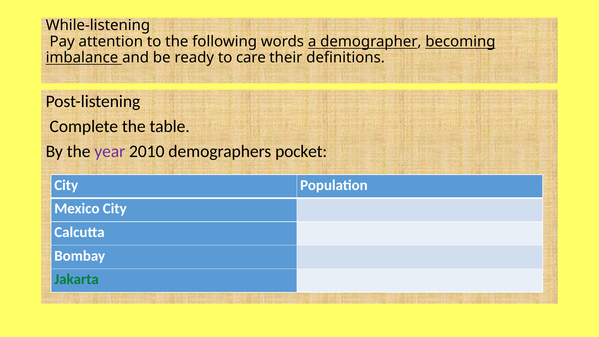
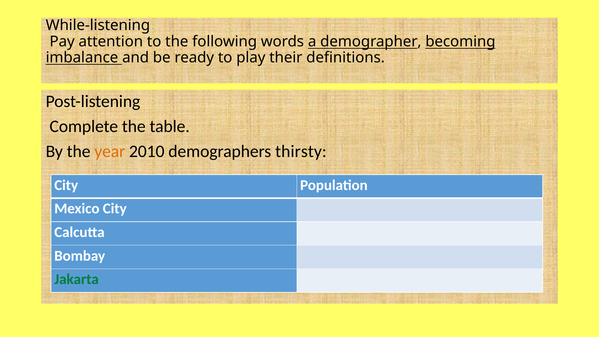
care: care -> play (251, 58)
year colour: purple -> orange (110, 152)
pocket: pocket -> thirsty (301, 152)
